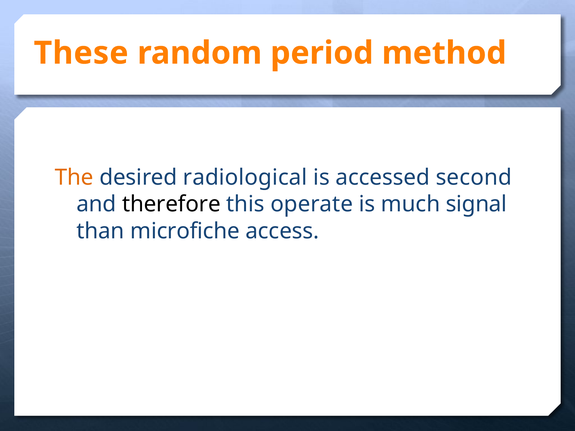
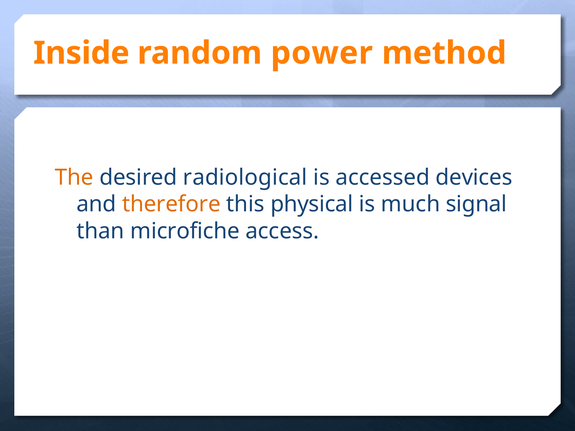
These: These -> Inside (81, 53)
period: period -> power (322, 53)
second: second -> devices (474, 178)
therefore colour: black -> orange (171, 204)
operate: operate -> physical (312, 204)
